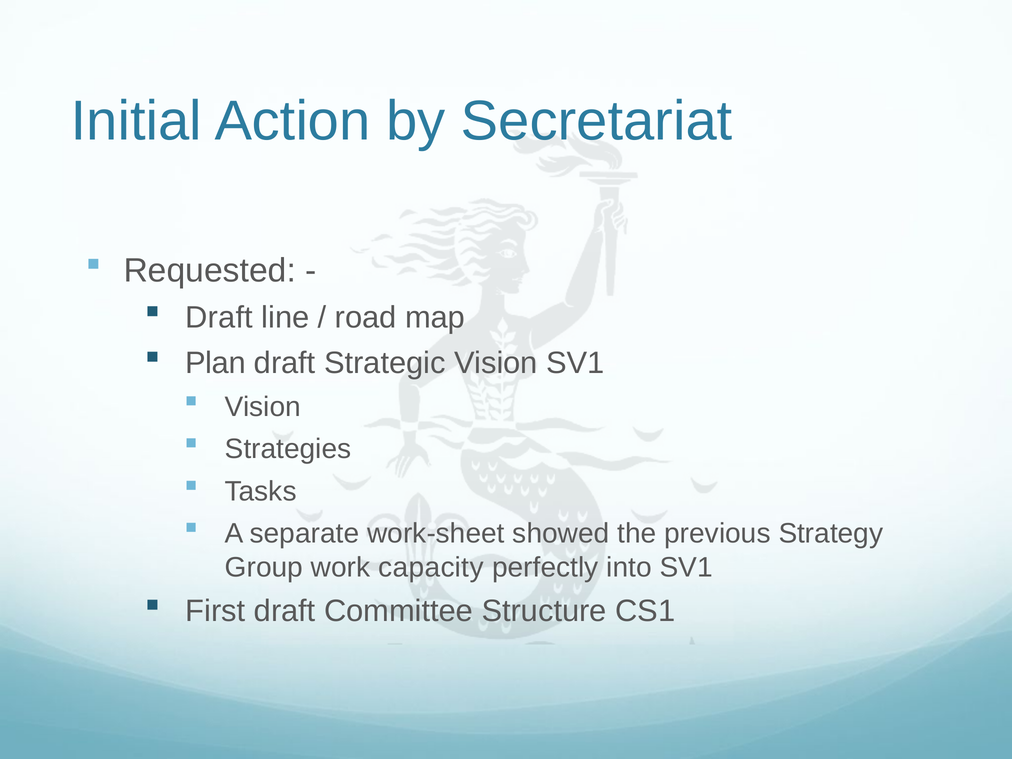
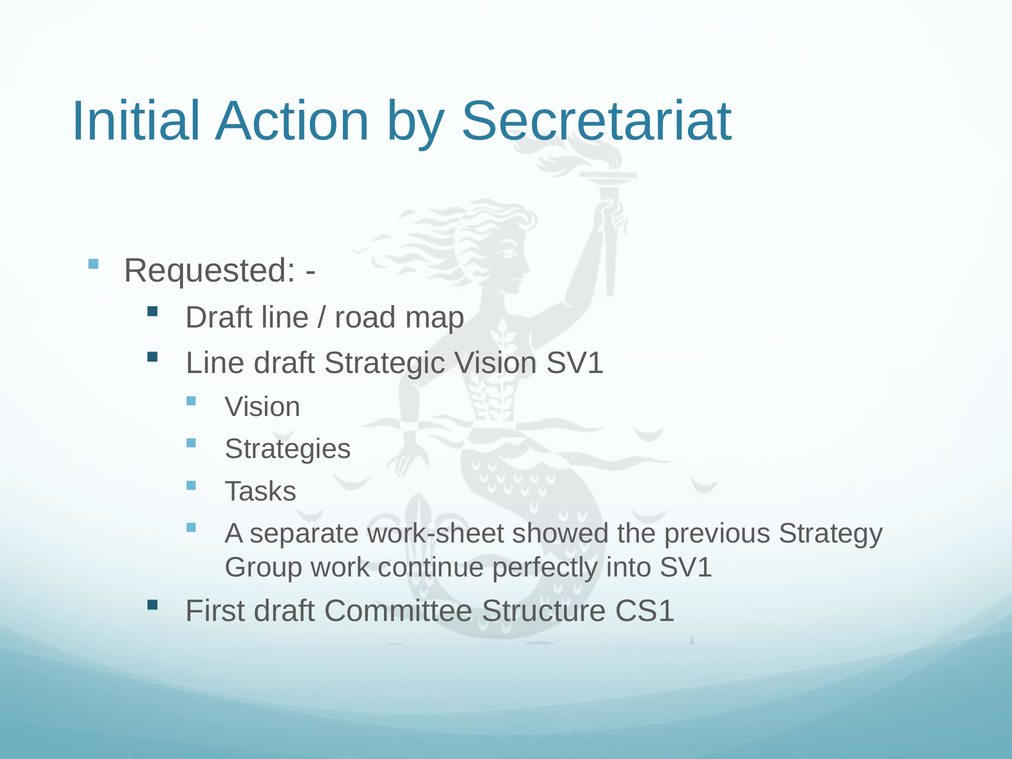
Plan: Plan -> Line (215, 363)
capacity: capacity -> continue (431, 567)
